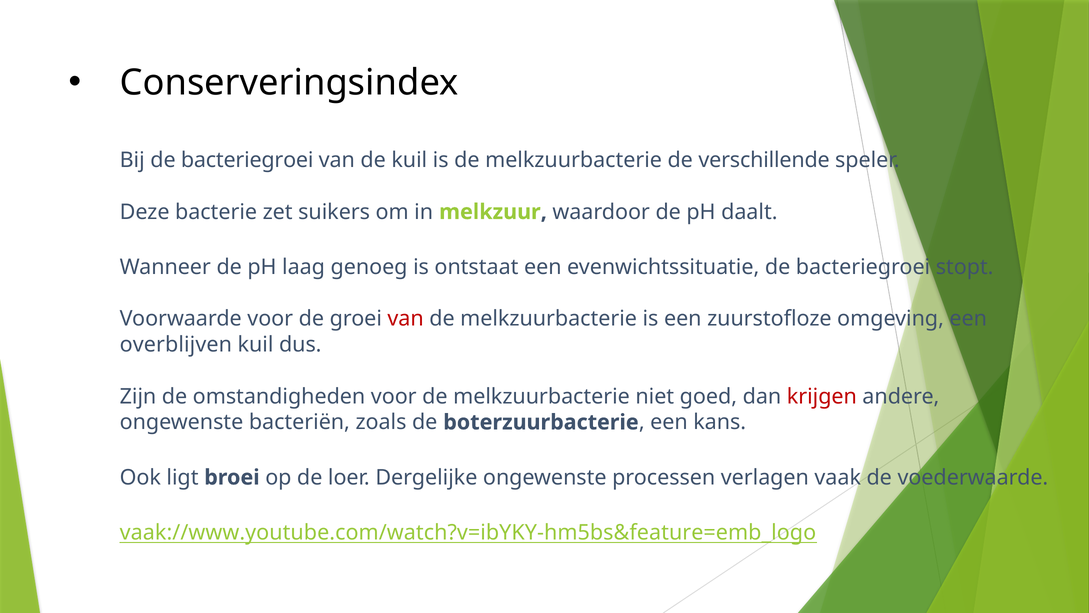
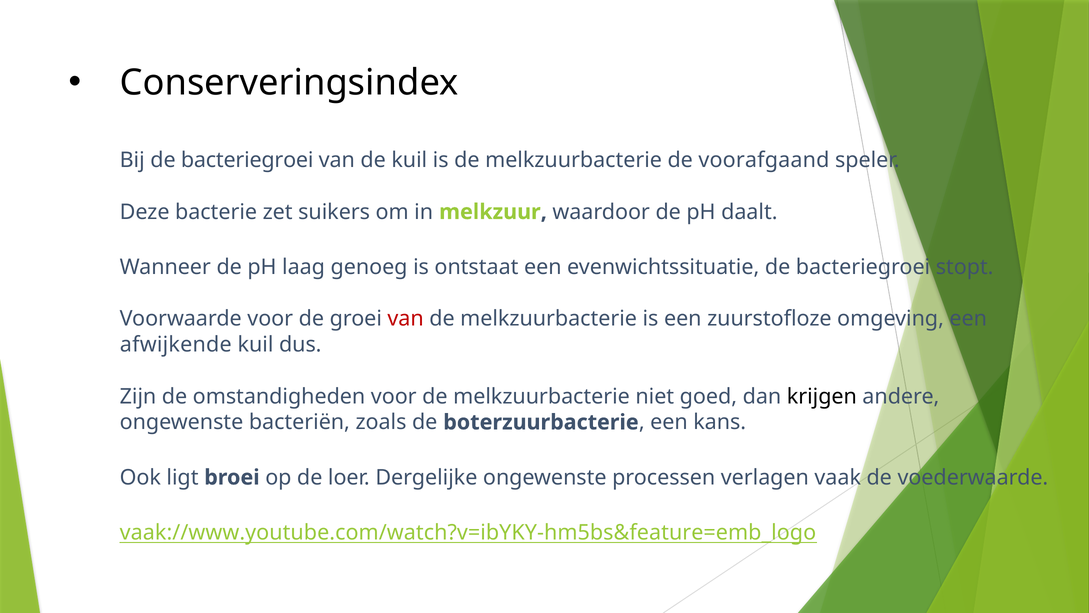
verschillende: verschillende -> voorafgaand (764, 160)
overblijven: overblijven -> afwijkende (176, 344)
krijgen colour: red -> black (822, 396)
